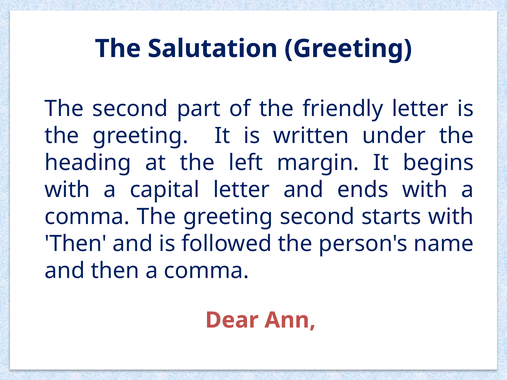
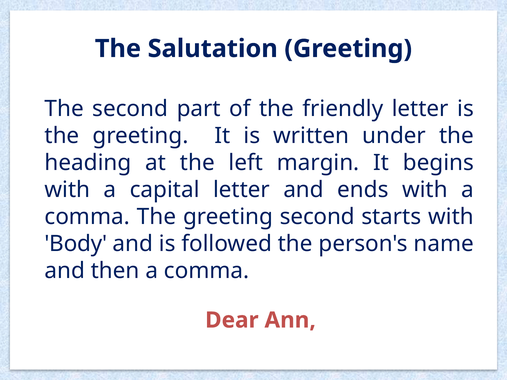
Then: Then -> Body (76, 244)
